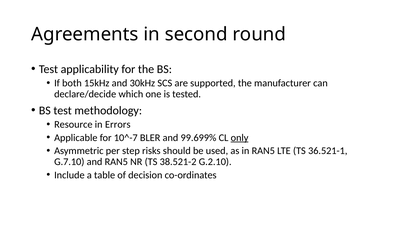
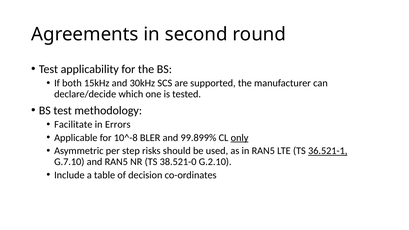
Resource: Resource -> Facilitate (73, 125)
10^-7: 10^-7 -> 10^-8 (126, 138)
99.699%: 99.699% -> 99.899% (199, 138)
36.521-1 underline: none -> present (328, 151)
38.521-2: 38.521-2 -> 38.521-0 (178, 162)
